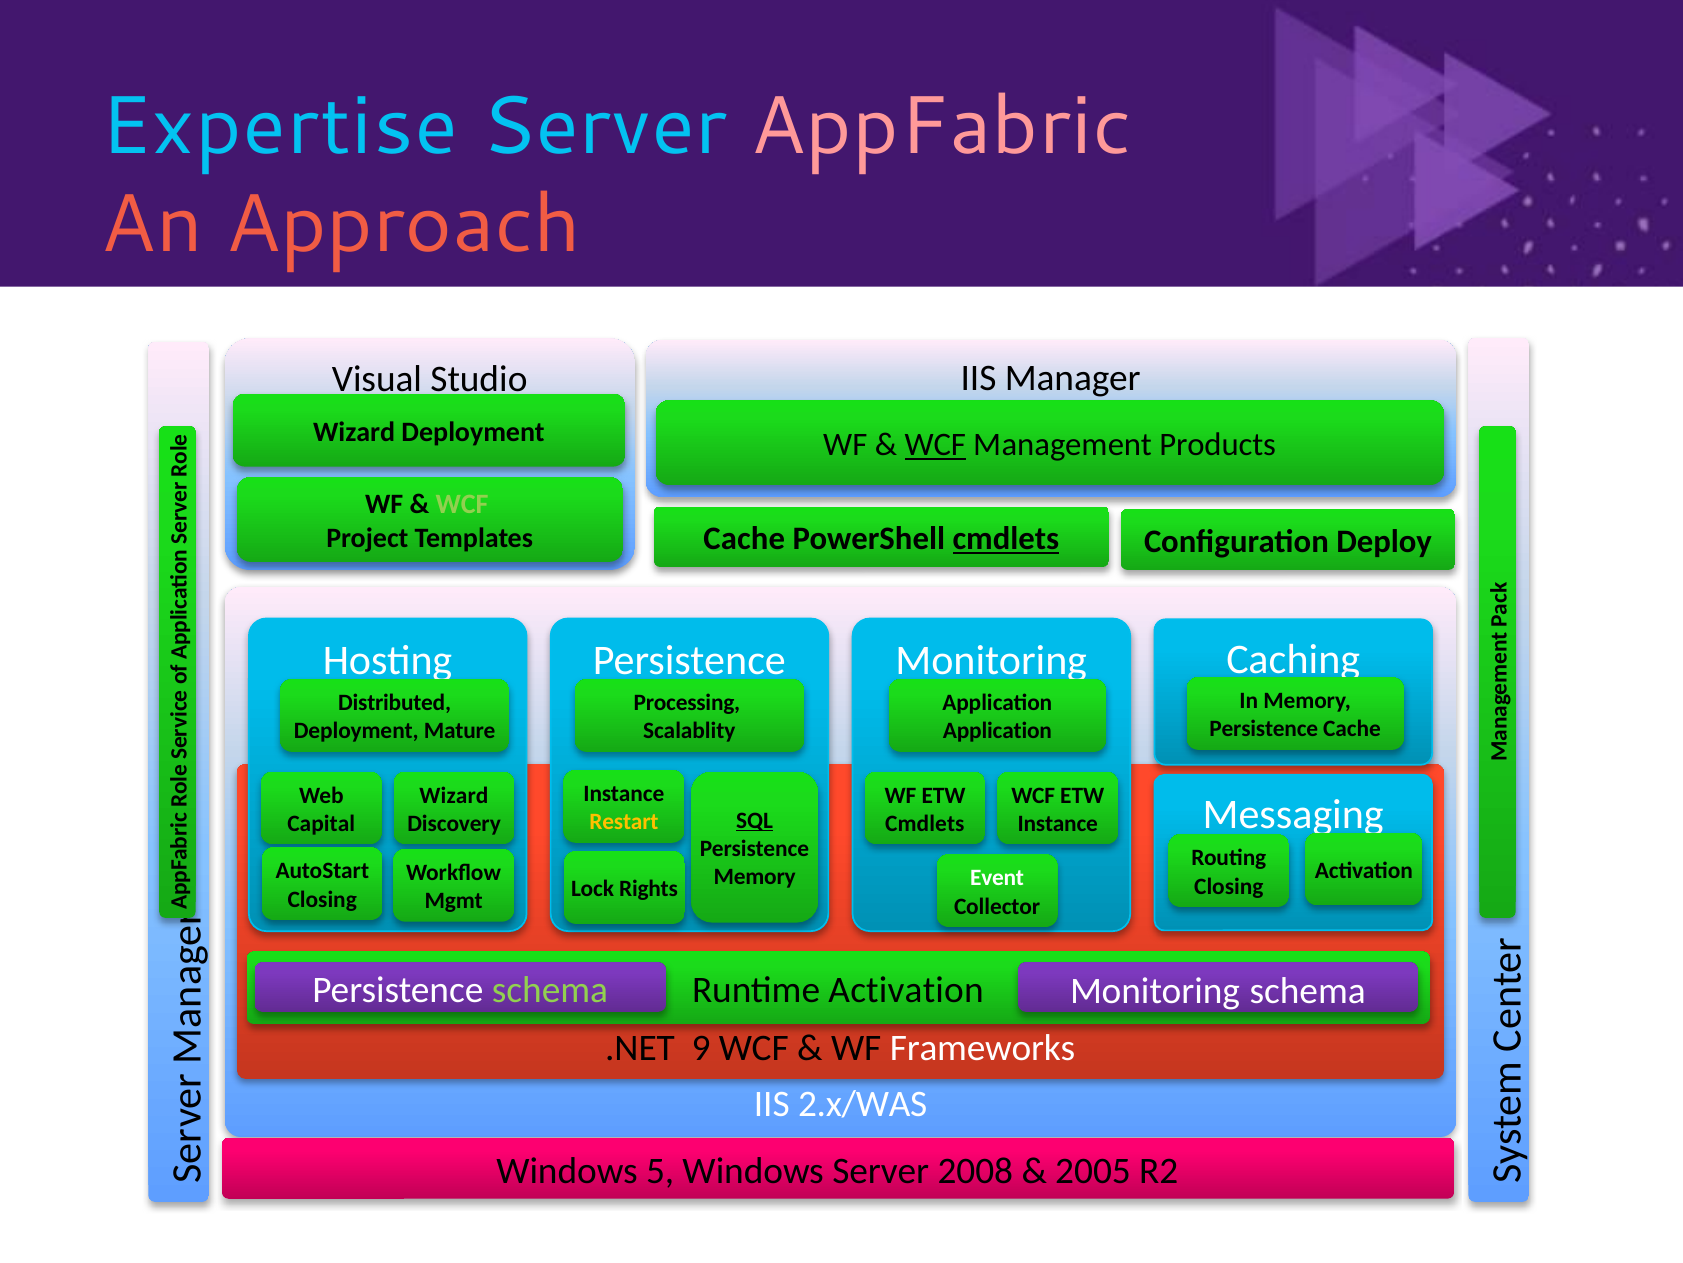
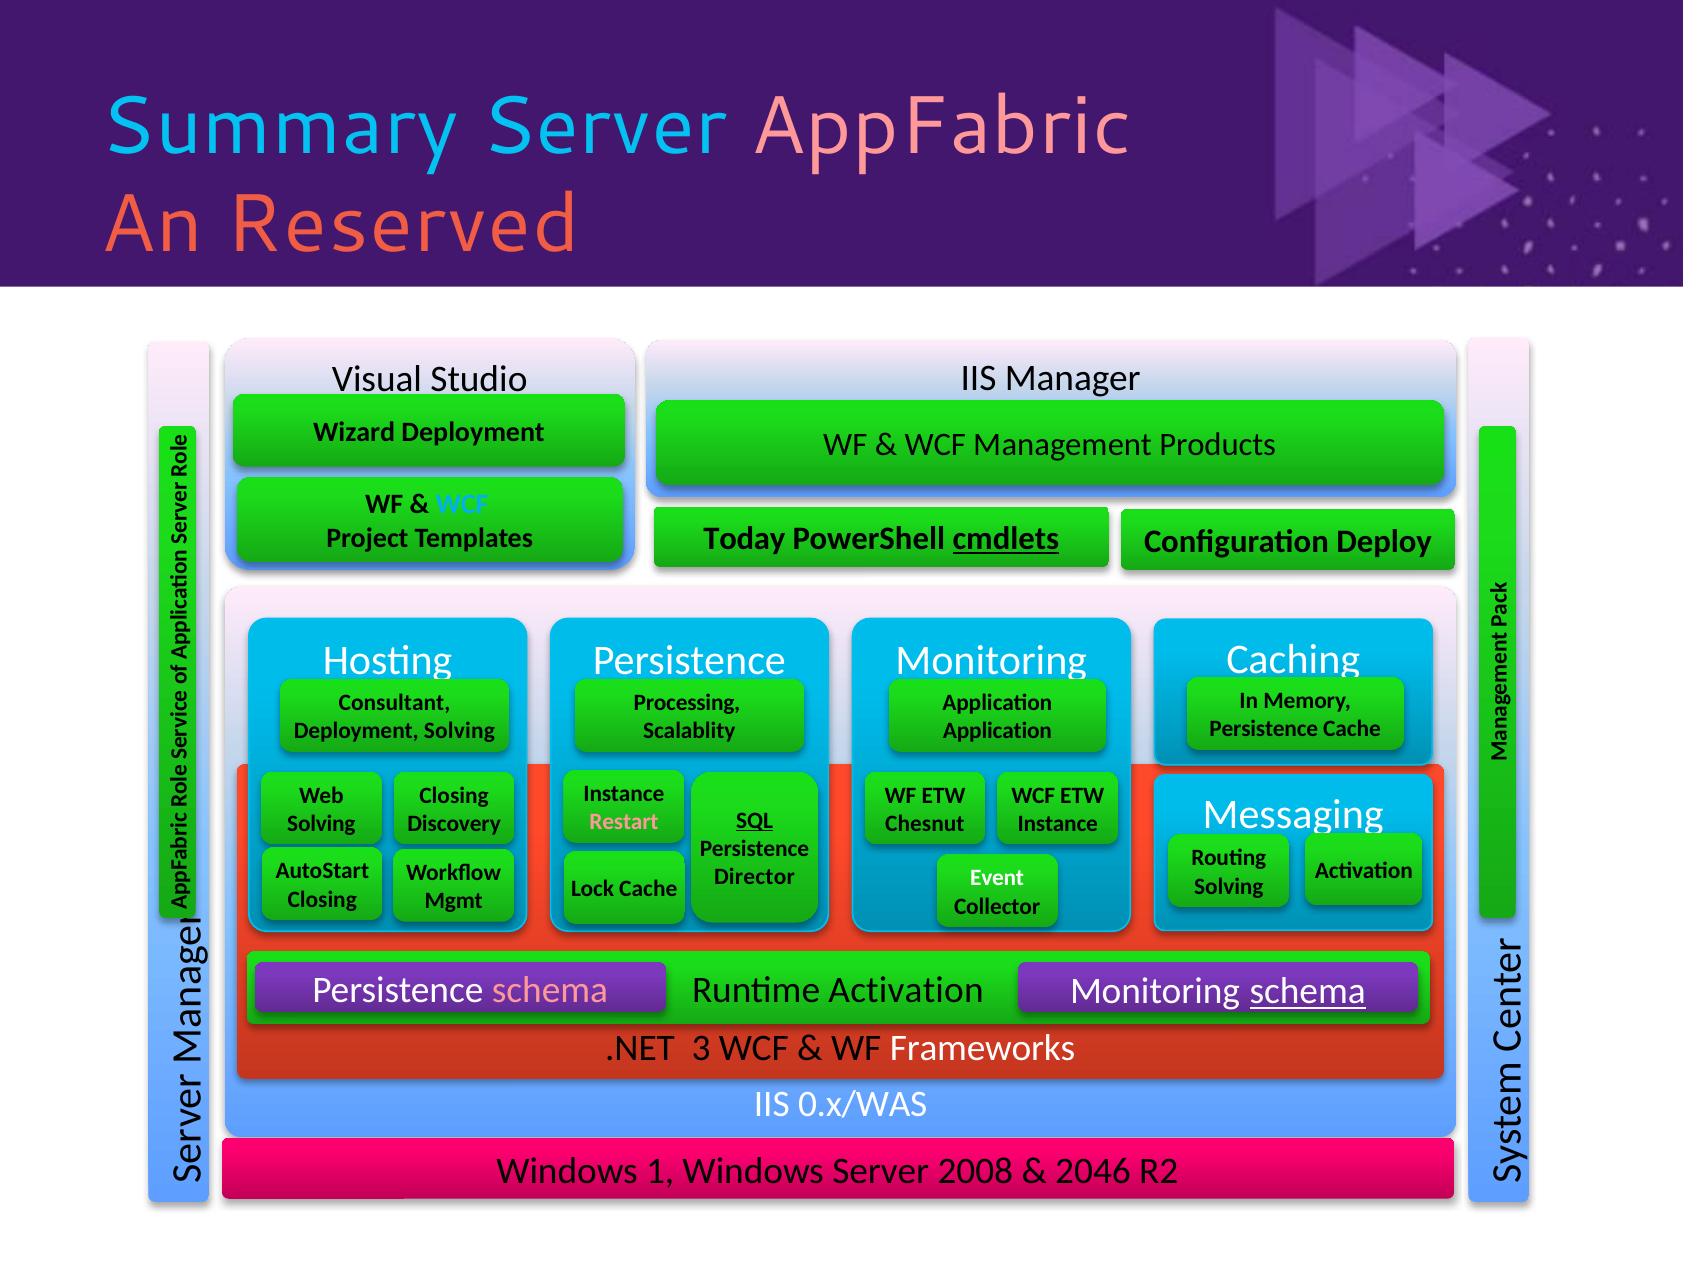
Expertise: Expertise -> Summary (280, 126)
An Approach: Approach -> Reserved (403, 224)
WCF underline: present -> none (935, 445)
WCF colour: light green -> light blue (462, 504)
Templates Cache: Cache -> Today (744, 538)
Distributed: Distributed -> Consultant (394, 703)
Deployment Mature: Mature -> Solving (459, 731)
Wizard: Wizard -> Closing (454, 795)
Restart colour: yellow -> pink (624, 822)
Capital: Capital -> Solving (321, 823)
Cmdlets: Cmdlets -> Chesnut (925, 823)
Memory: Memory -> Director (754, 876)
Closing: Closing -> Solving (1229, 886)
Lock Rights: Rights -> Cache (648, 889)
schema colour: light green -> pink (550, 989)
schema underline: none -> present (1308, 991)
9: 9 -> 3 (701, 1047)
2.x/WAS: 2.x/WAS -> 0.x/WAS (863, 1103)
5: 5 -> 1 (660, 1170)
2005: 2005 -> 2046 (1093, 1170)
